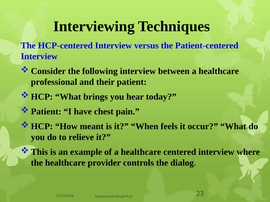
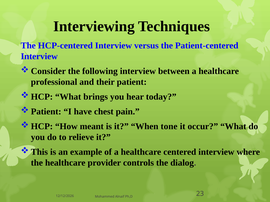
feels: feels -> tone (169, 127)
